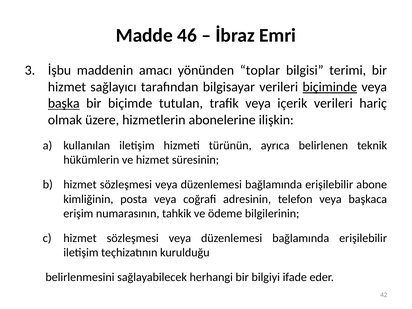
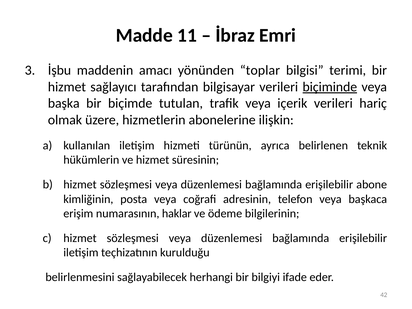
46: 46 -> 11 (187, 35)
başka underline: present -> none (64, 103)
tahkik: tahkik -> haklar (177, 213)
